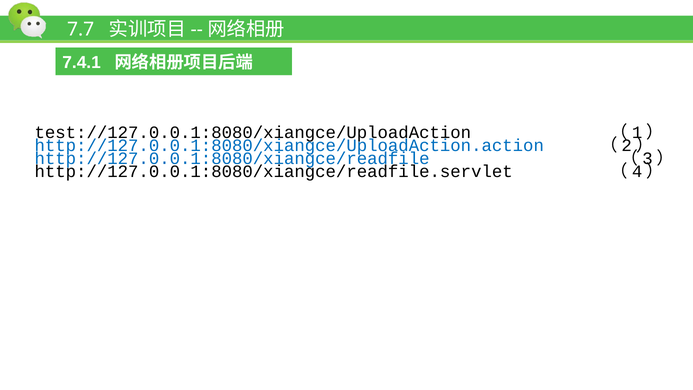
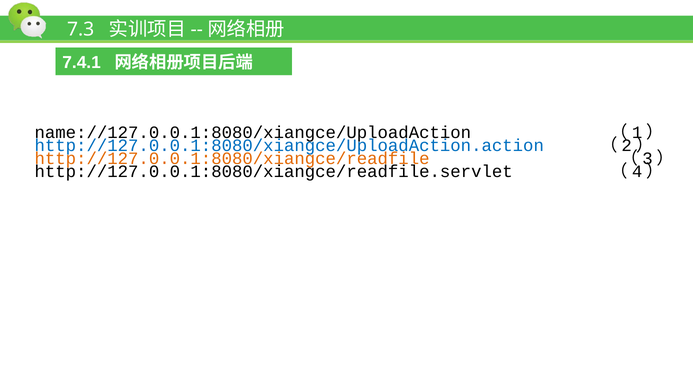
7.7: 7.7 -> 7.3 (81, 29)
test://127.0.0.1:8080/xiangce/UploadAction: test://127.0.0.1:8080/xiangce/UploadAction -> name://127.0.0.1:8080/xiangce/UploadAction (253, 132)
http://127.0.0.1:8080/xiangce/readfile colour: blue -> orange (232, 158)
